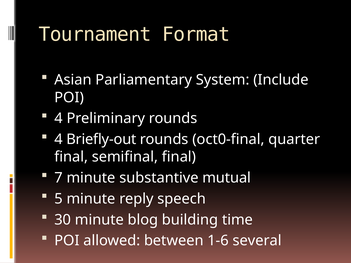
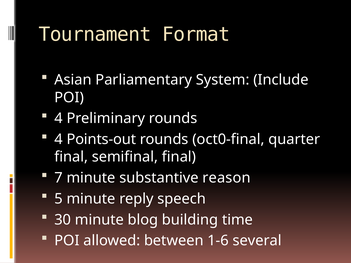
Briefly-out: Briefly-out -> Points-out (101, 139)
mutual: mutual -> reason (226, 178)
